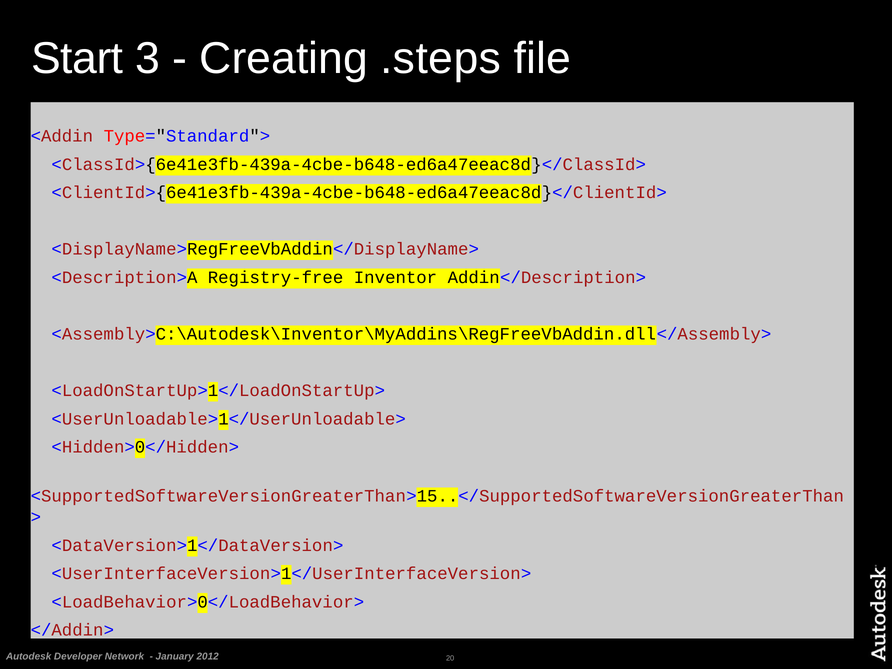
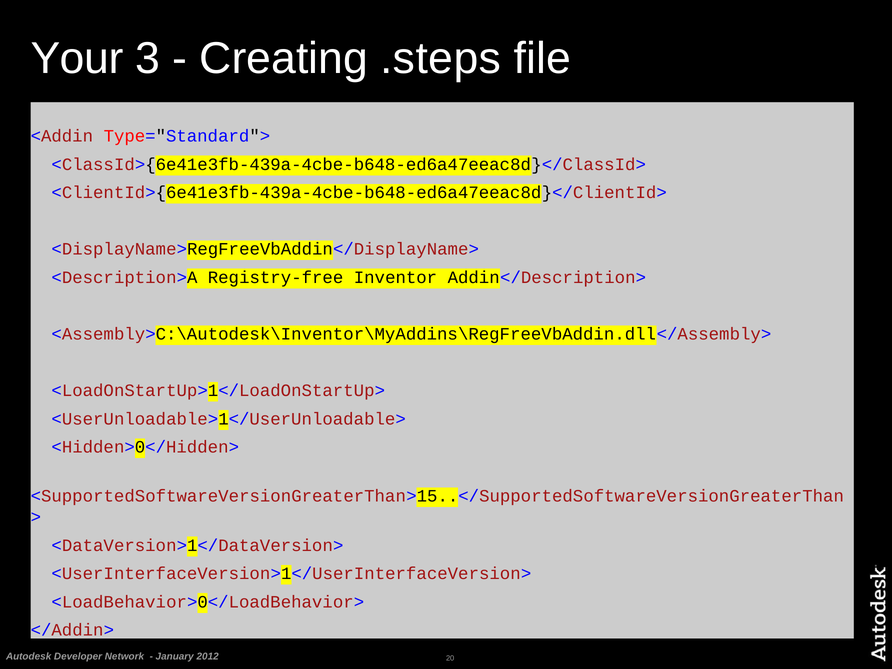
Start: Start -> Your (77, 59)
